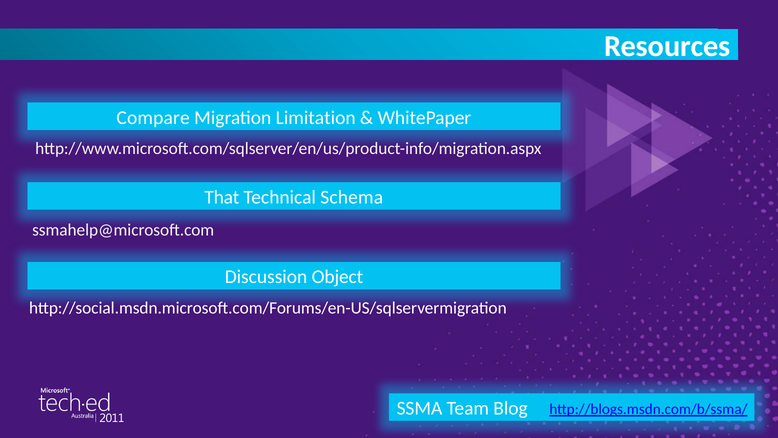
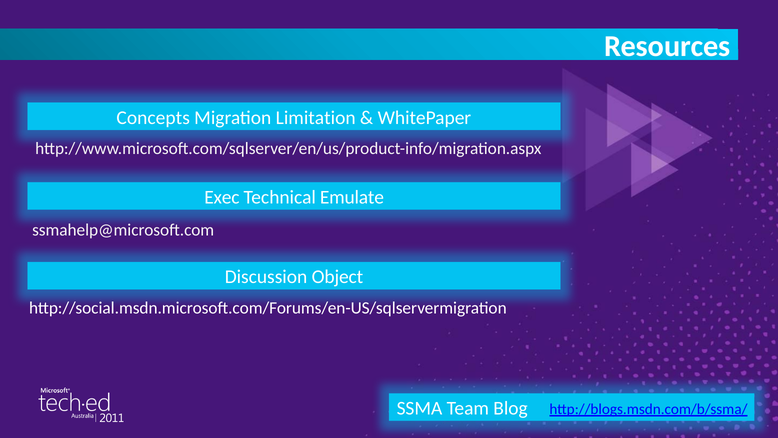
Compare: Compare -> Concepts (153, 118)
That: That -> Exec (222, 197)
Schema: Schema -> Emulate (352, 197)
